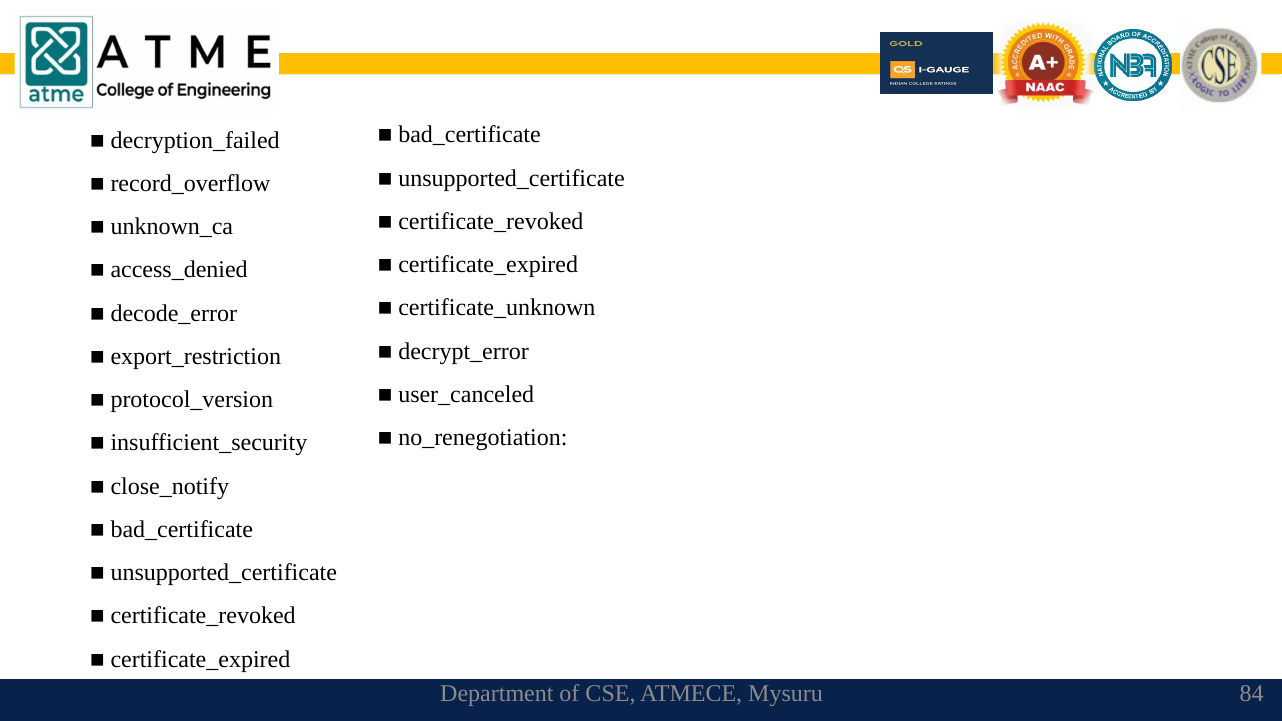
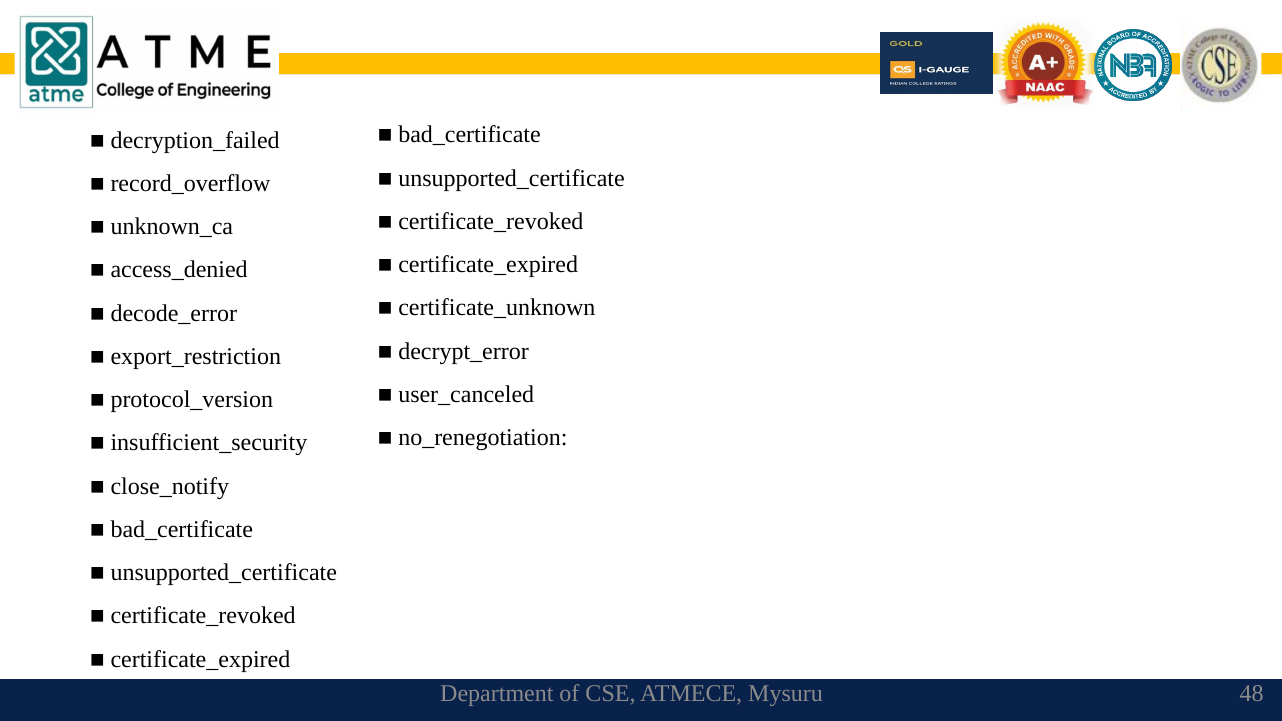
84: 84 -> 48 (1252, 694)
